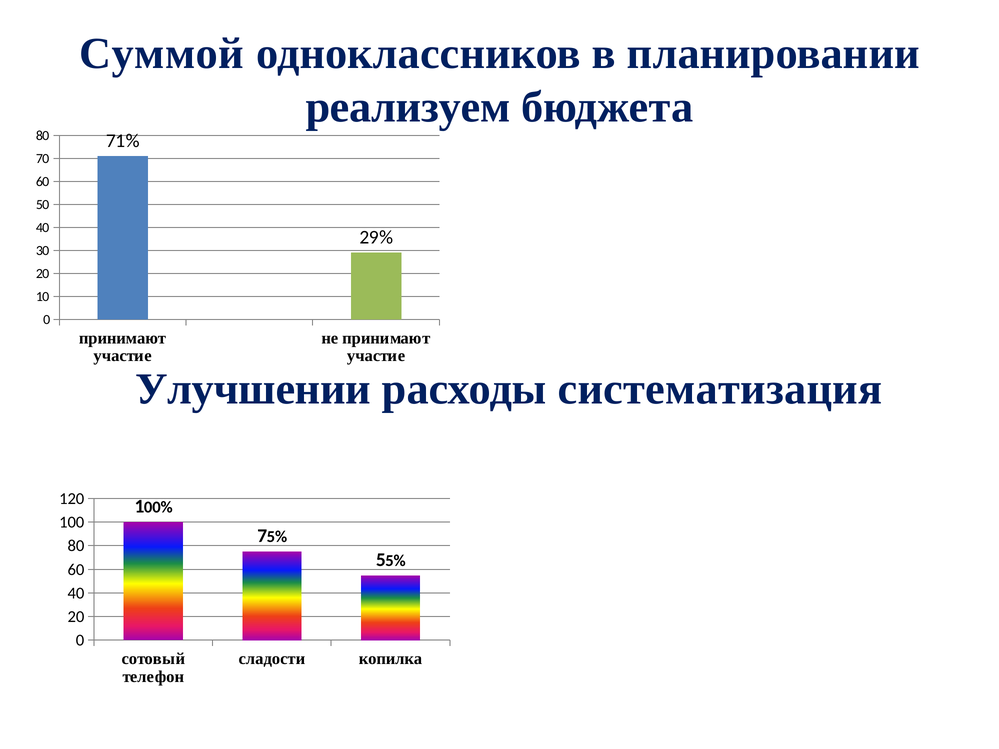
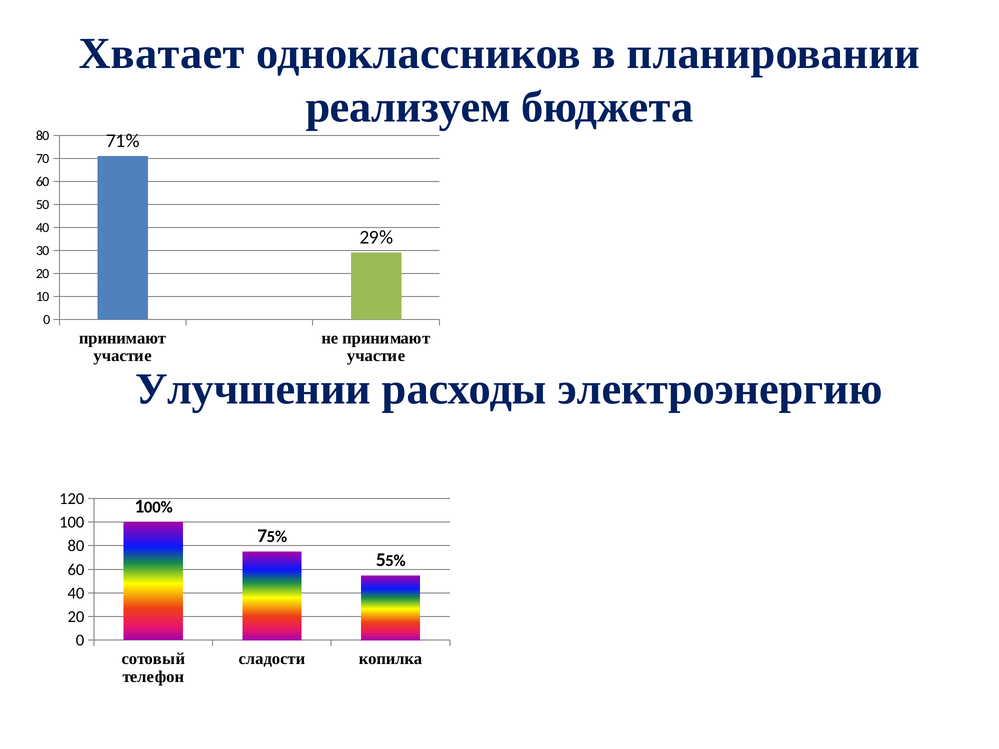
Суммой: Суммой -> Хватает (162, 54)
систематизация: систематизация -> электроэнергию (720, 389)
